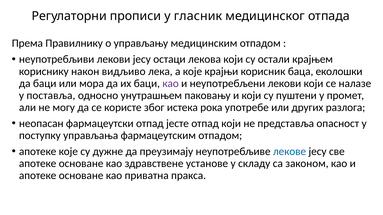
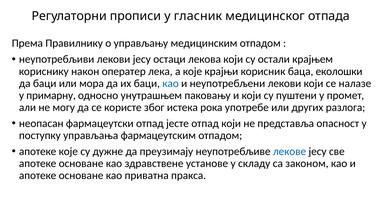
видљиво: видљиво -> оператер (124, 71)
као colour: purple -> blue (171, 84)
поставља: поставља -> примарну (51, 96)
